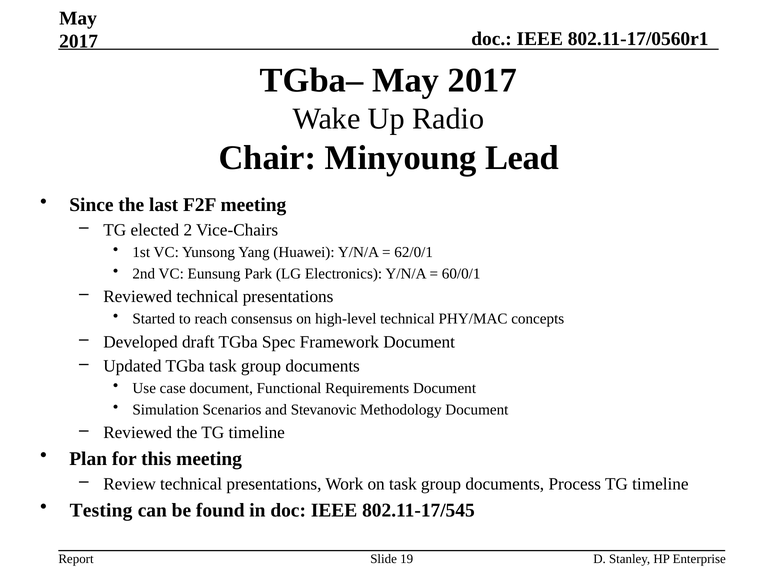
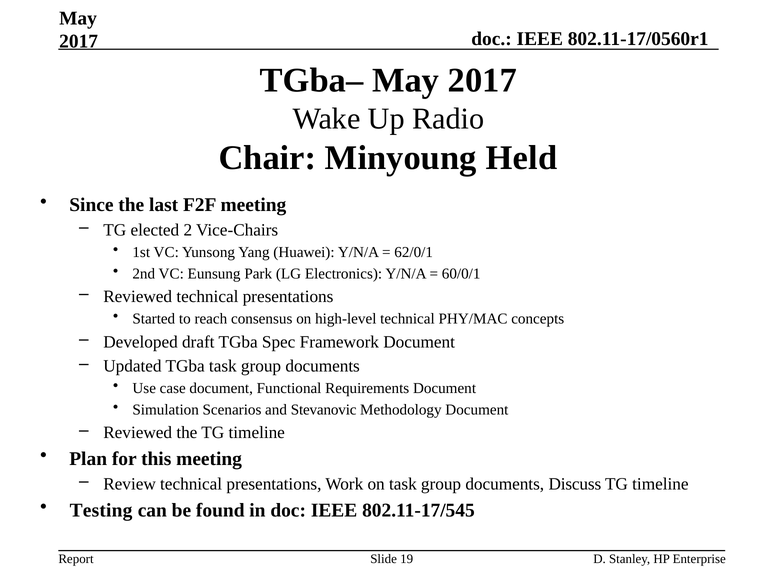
Lead: Lead -> Held (522, 158)
Process: Process -> Discuss (575, 484)
